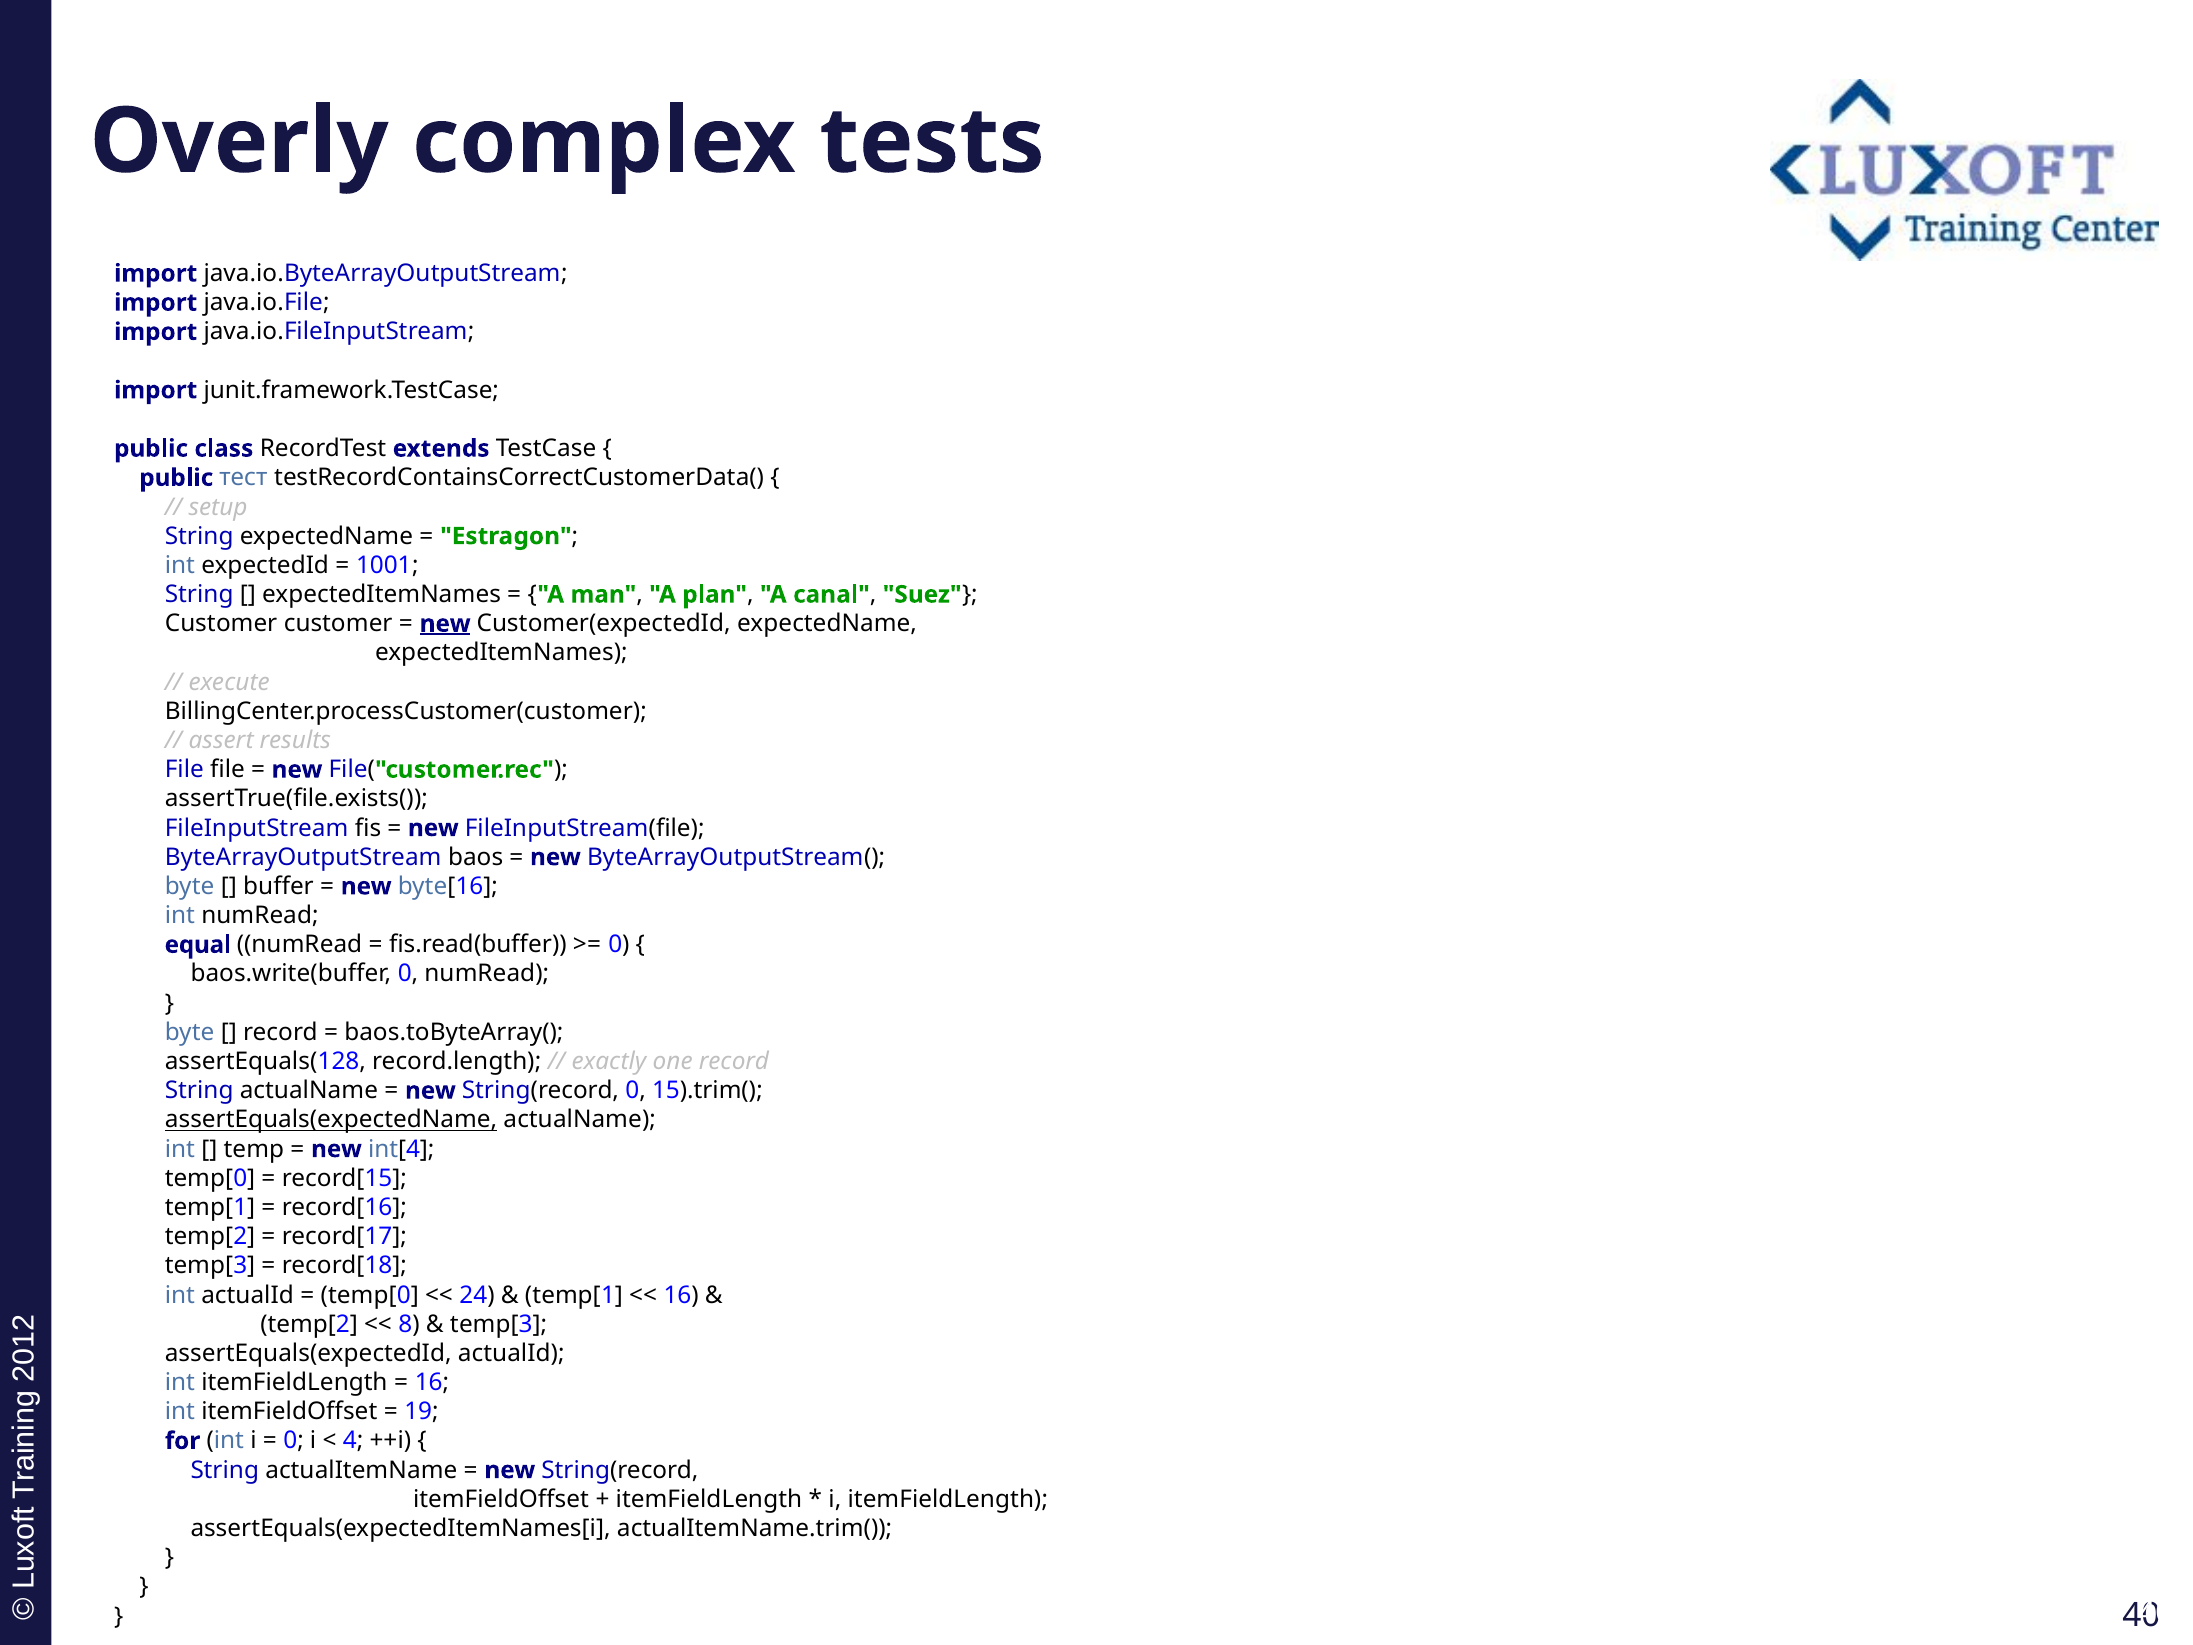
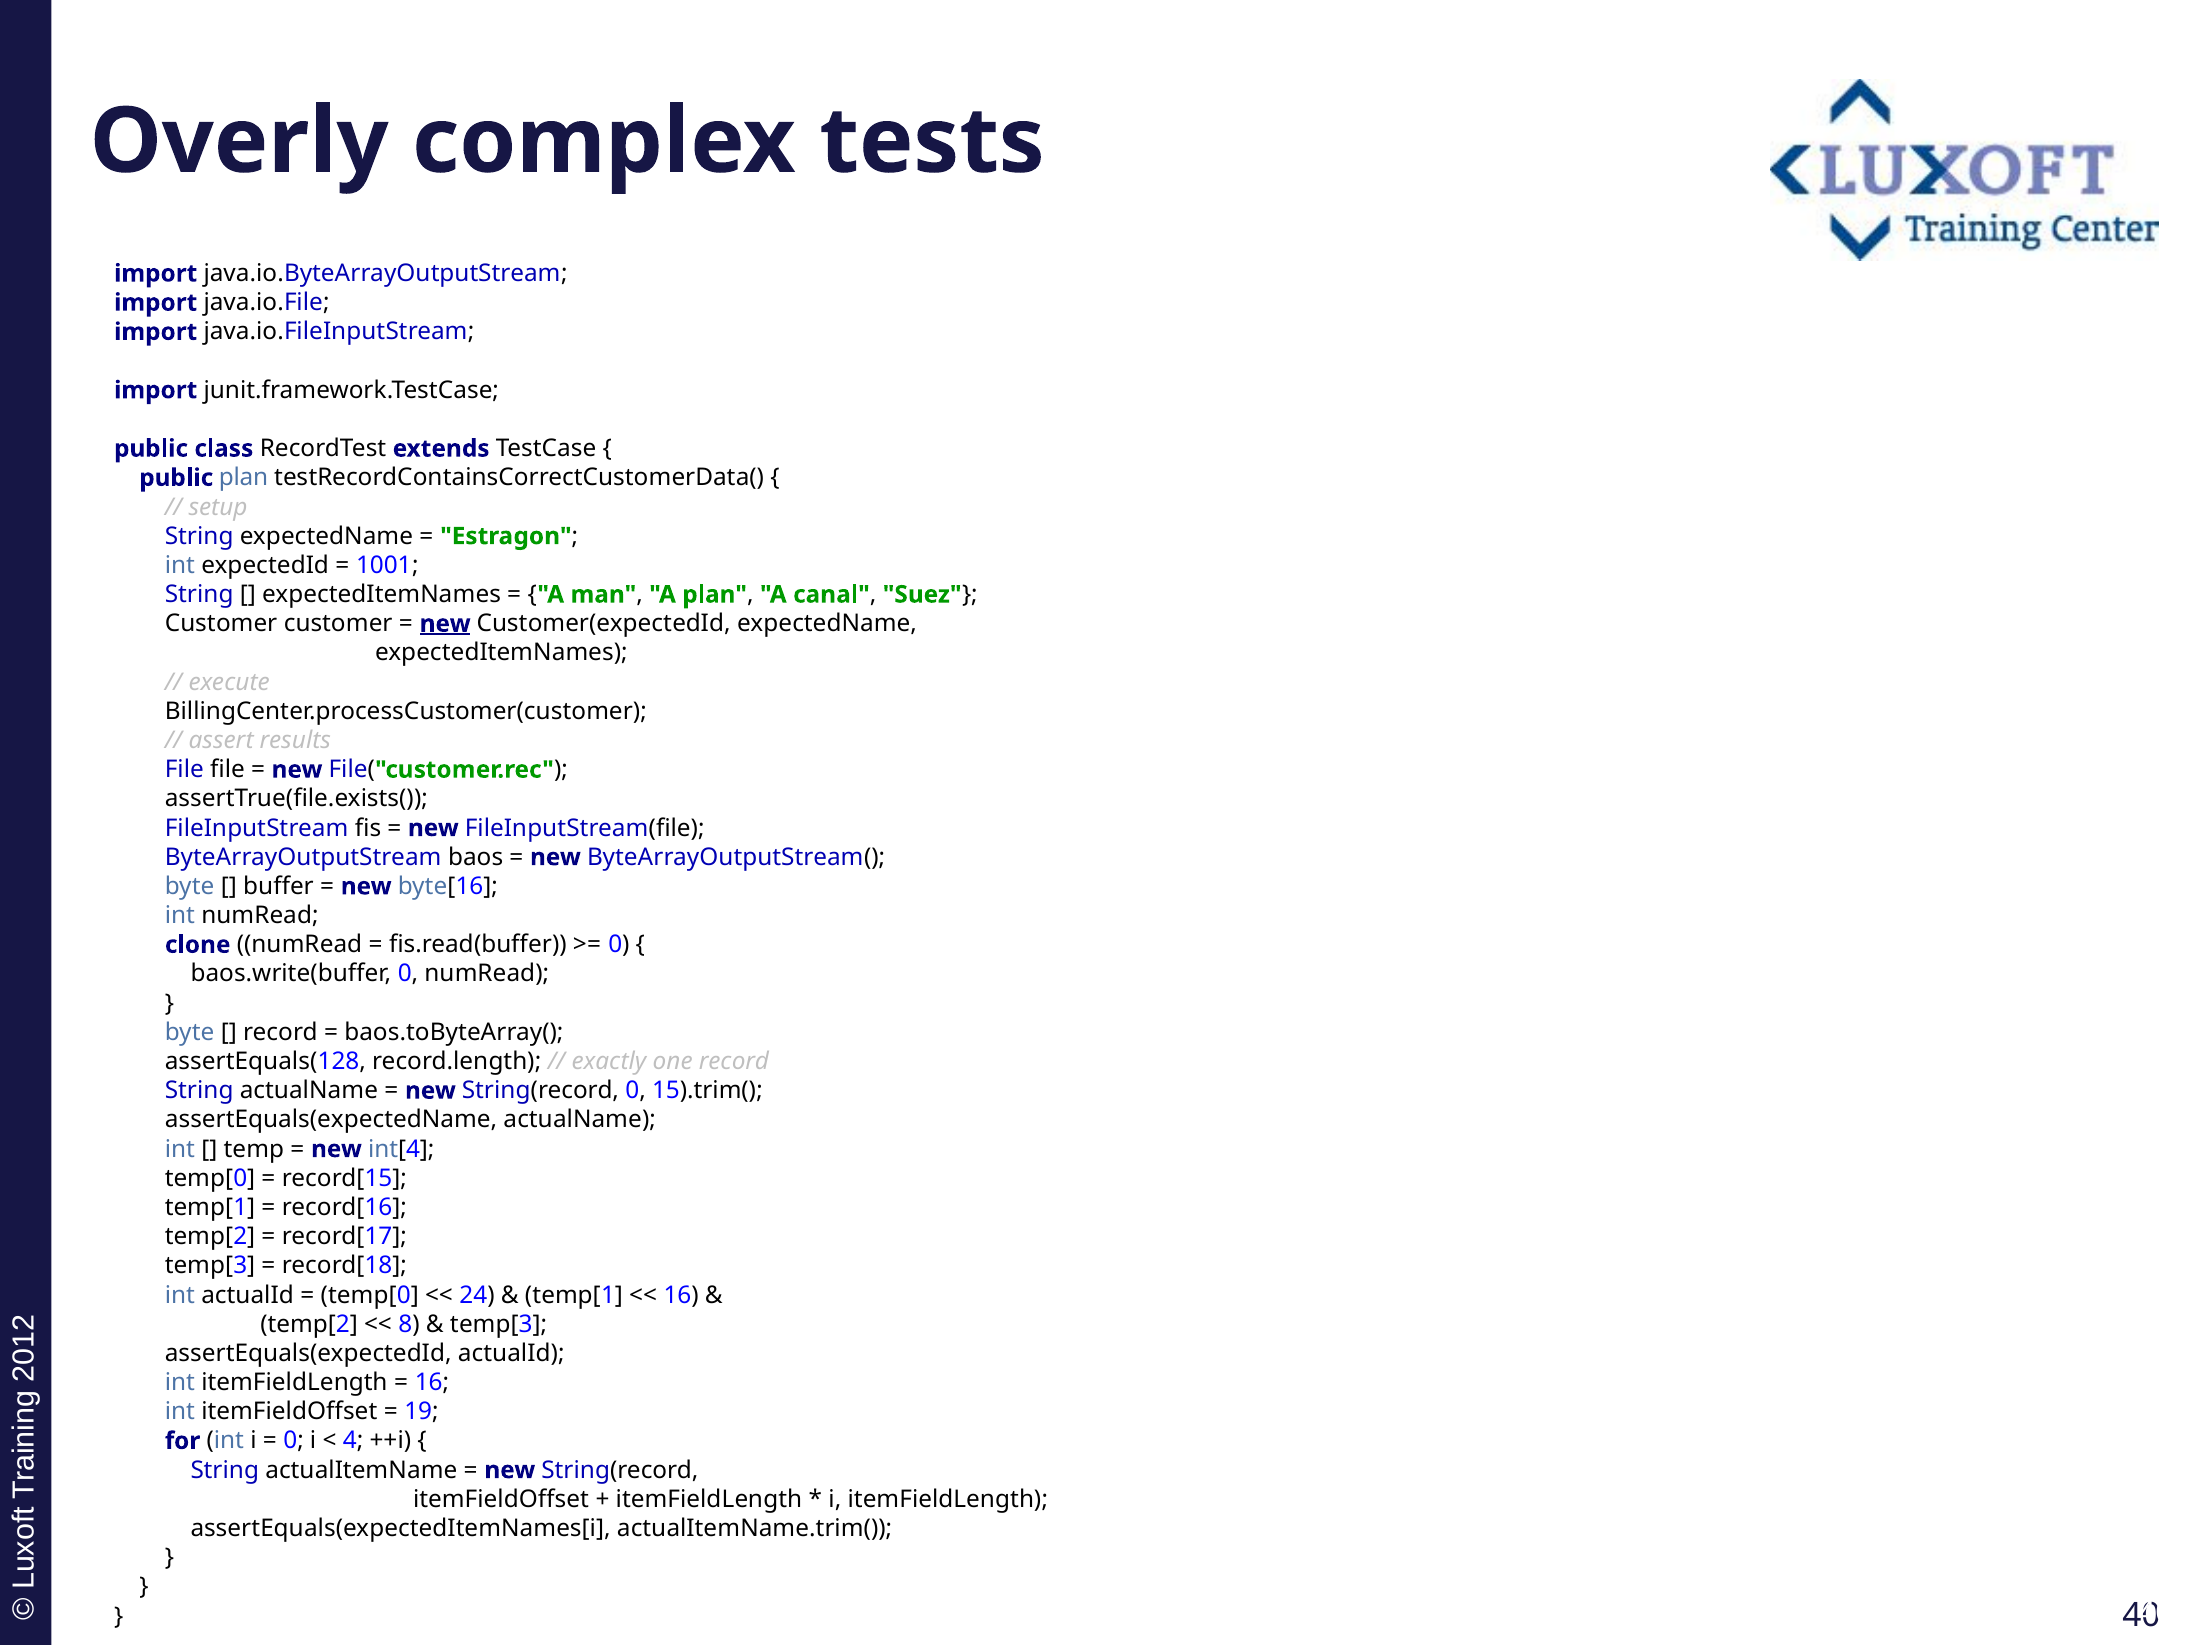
public тест: тест -> plan (244, 478)
equal: equal -> clone (198, 945)
assertEquals(expectedName underline: present -> none (331, 1120)
